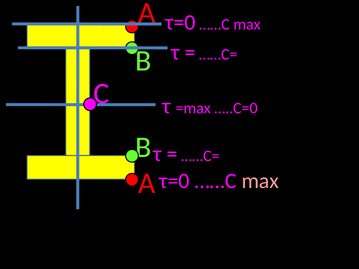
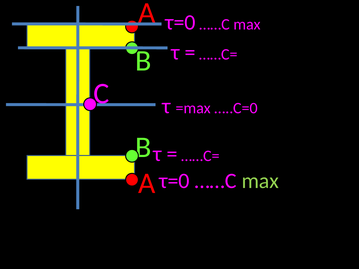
max colour: pink -> light green (260, 181)
